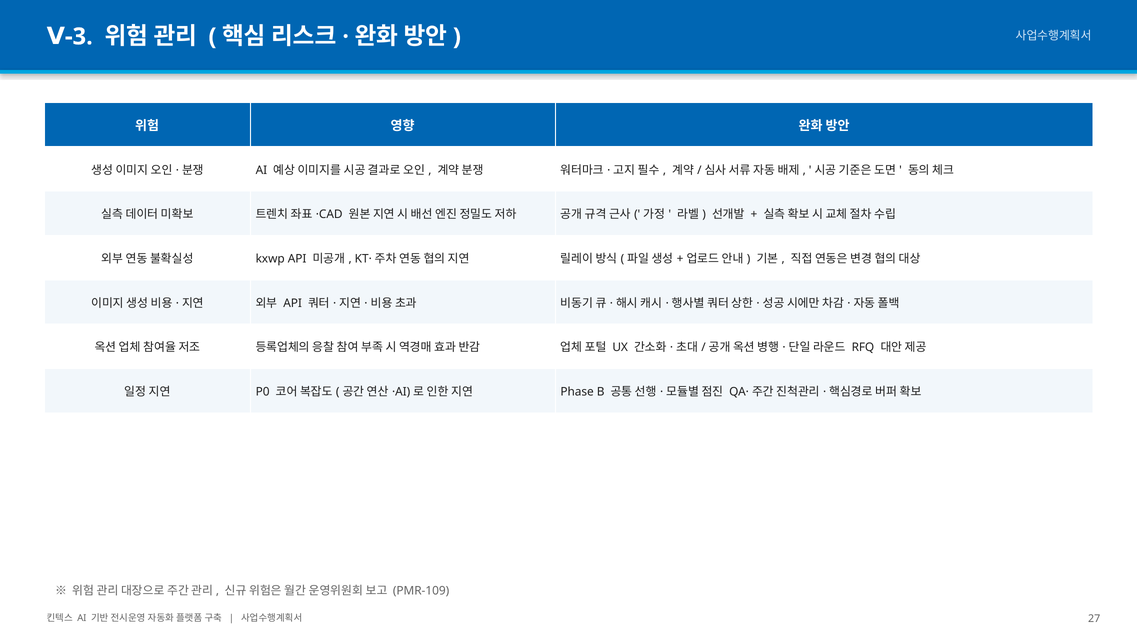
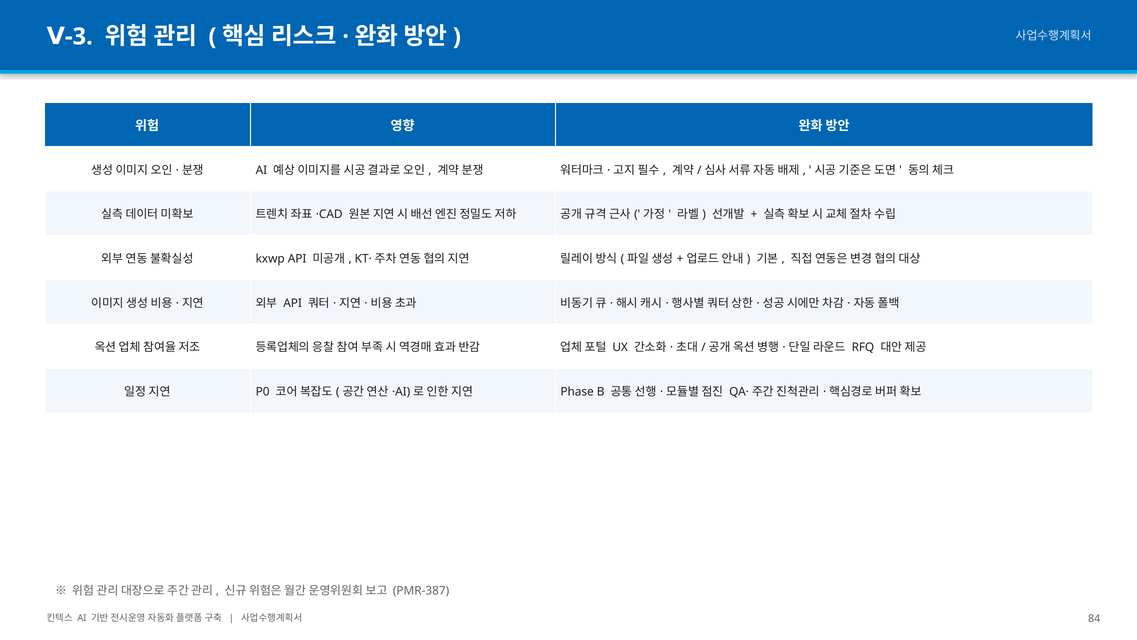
PMR-109: PMR-109 -> PMR-387 (421, 590)
27: 27 -> 84 (1094, 618)
